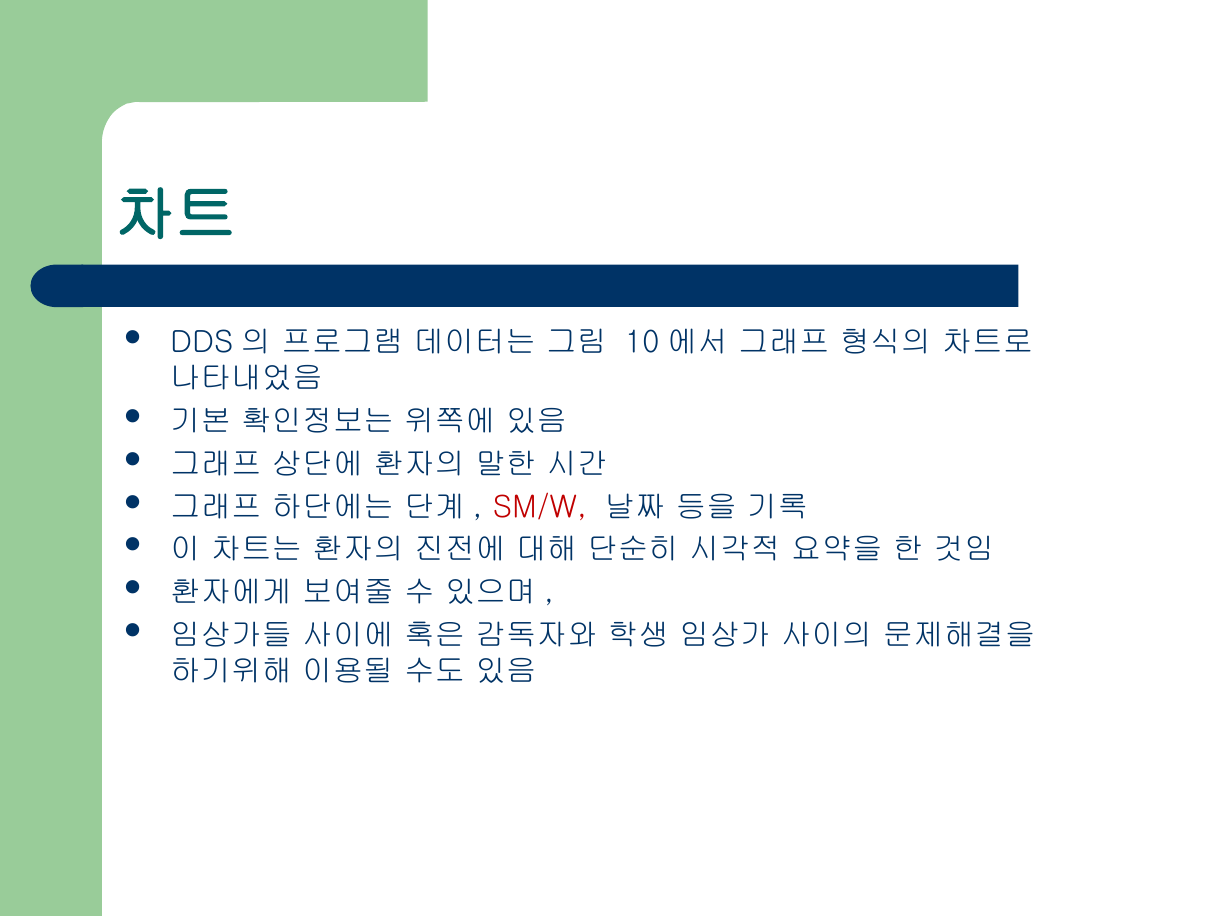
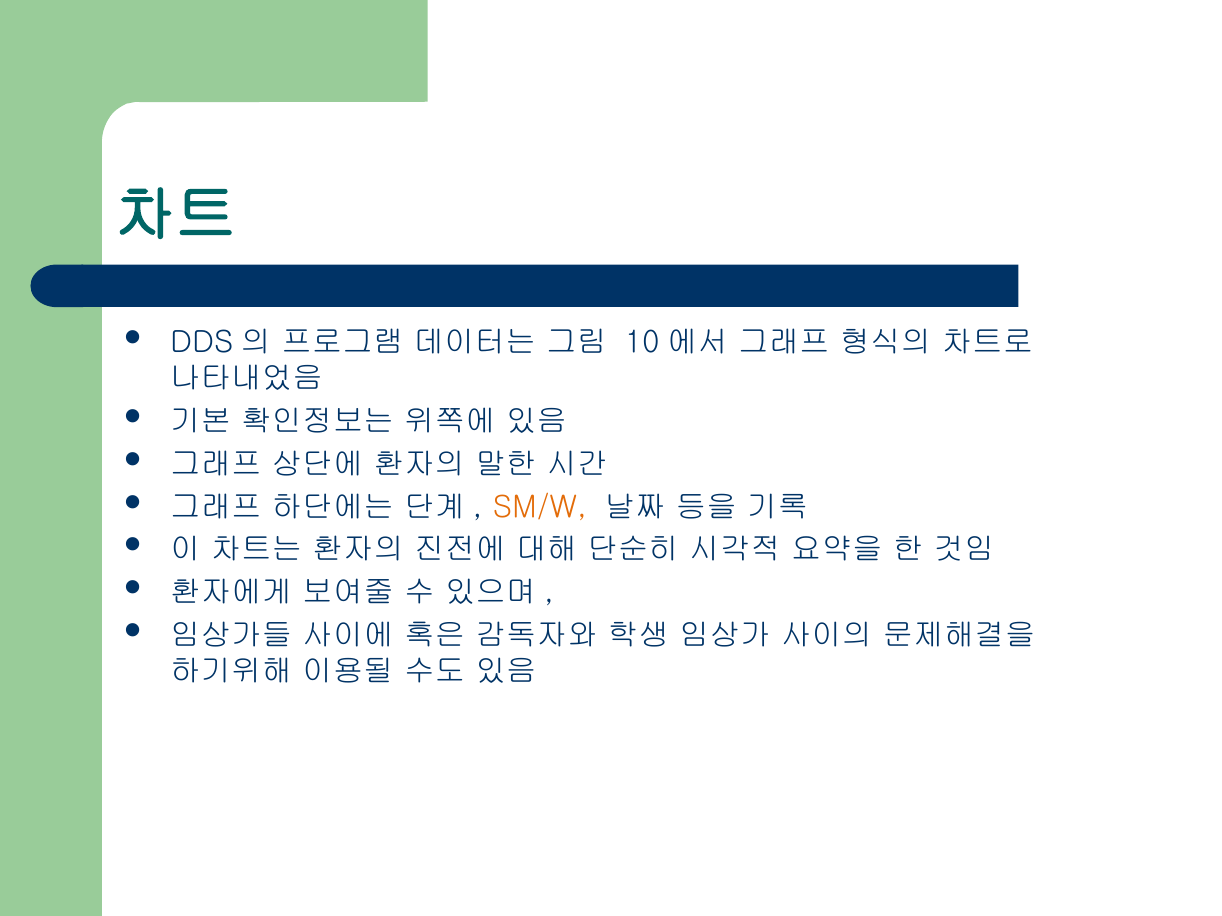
SM/W colour: red -> orange (540, 507)
